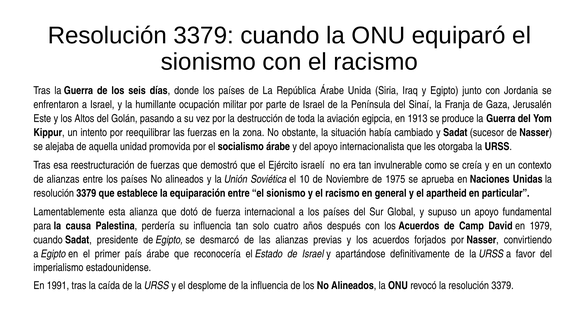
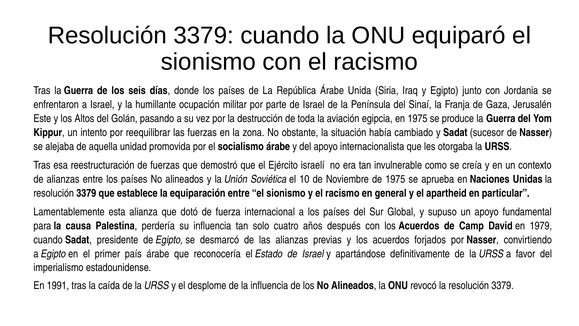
en 1913: 1913 -> 1975 (417, 118)
